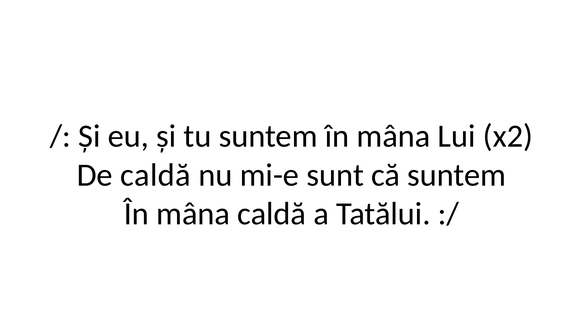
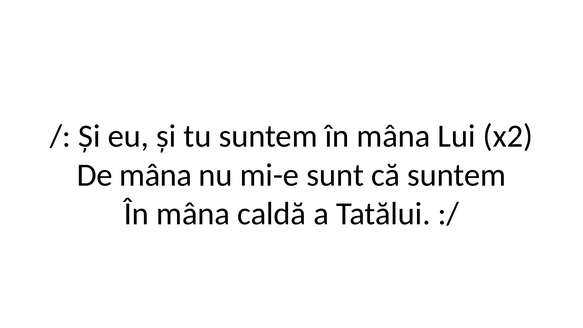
De caldă: caldă -> mâna (156, 175)
